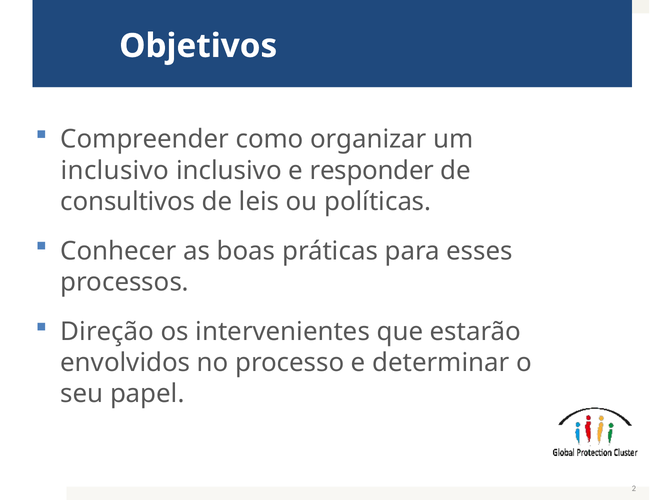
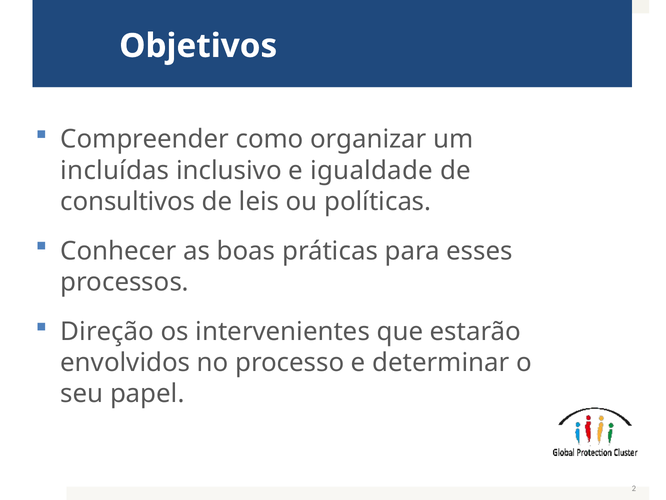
inclusivo: inclusivo -> incluídas (115, 170)
responder: responder -> igualdade (372, 170)
